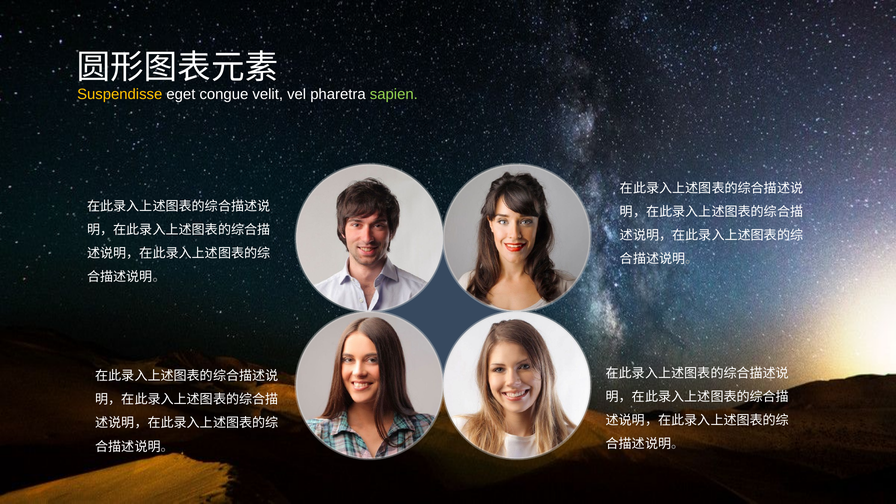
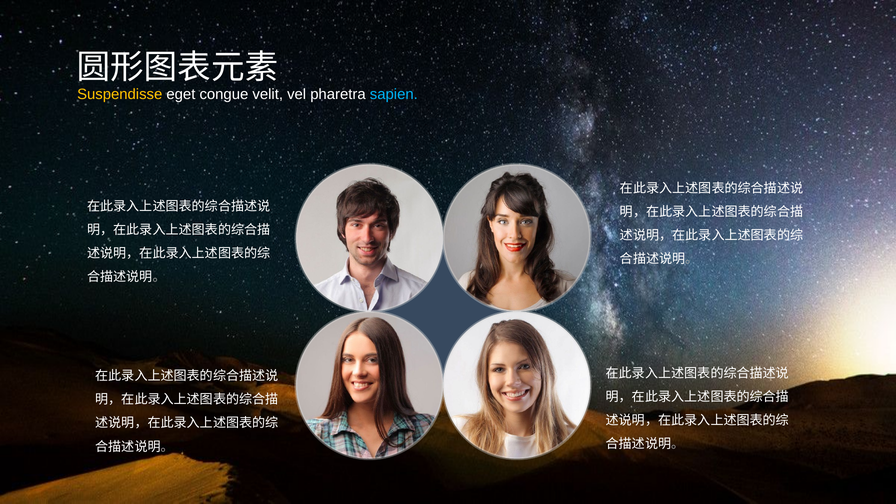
sapien colour: light green -> light blue (394, 94)
